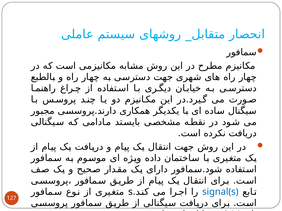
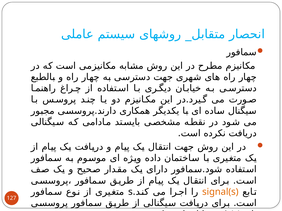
signal(s colour: blue -> orange (220, 192)
